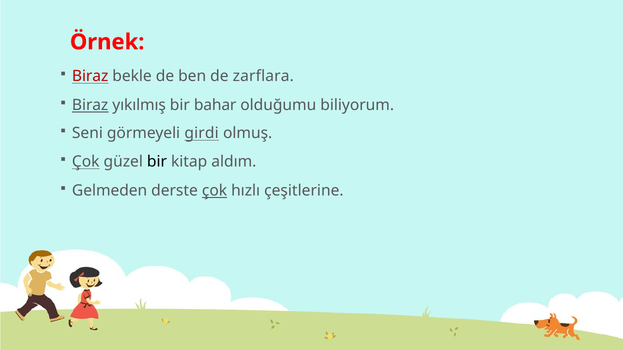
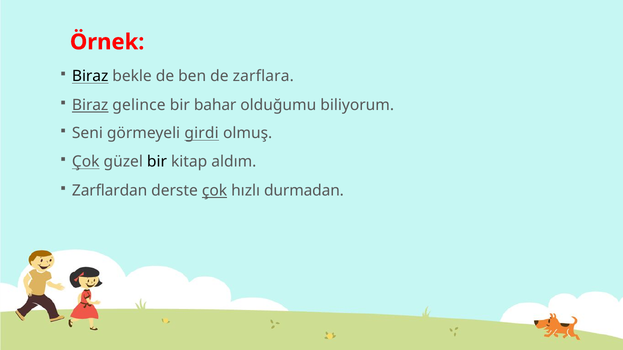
Biraz colour: red -> black (90, 76)
yıkılmış: yıkılmış -> gelince (139, 105)
Gelmeden: Gelmeden -> Zarflardan (110, 191)
çeşitlerine: çeşitlerine -> durmadan (304, 191)
